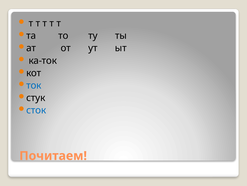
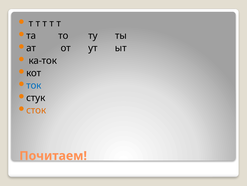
сток colour: blue -> orange (36, 110)
